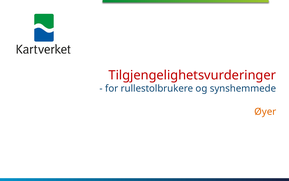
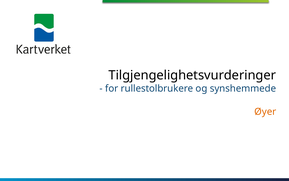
Tilgjengelighetsvurderinger colour: red -> black (192, 75)
